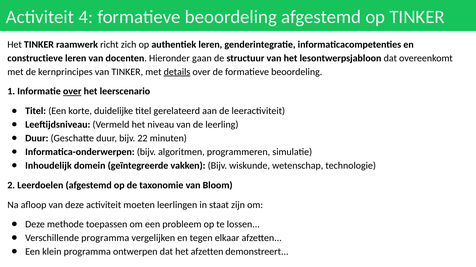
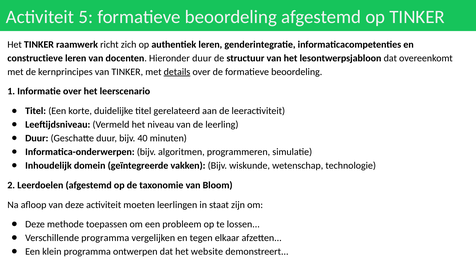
4: 4 -> 5 (86, 17)
Hieronder gaan: gaan -> duur (202, 58)
over underline: present -> none (72, 92)
22: 22 -> 40 (143, 139)
het afzetten: afzetten -> website (207, 252)
